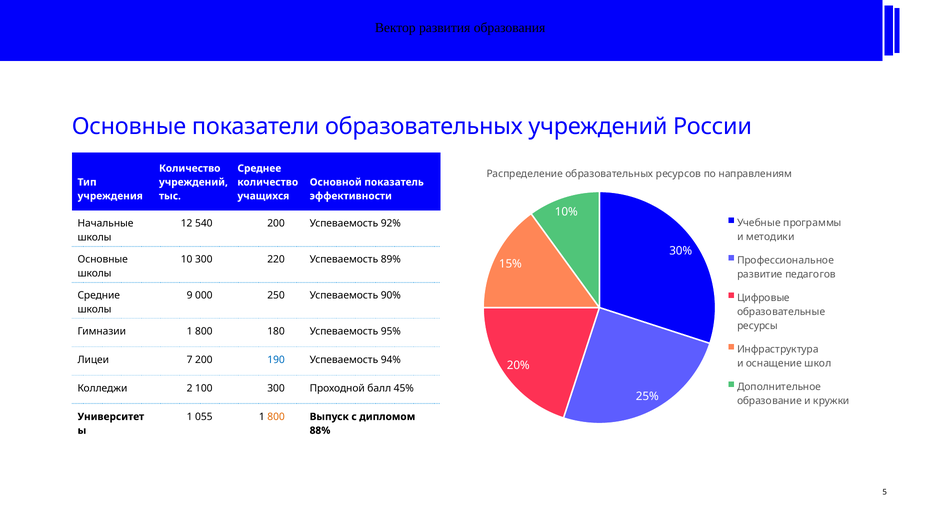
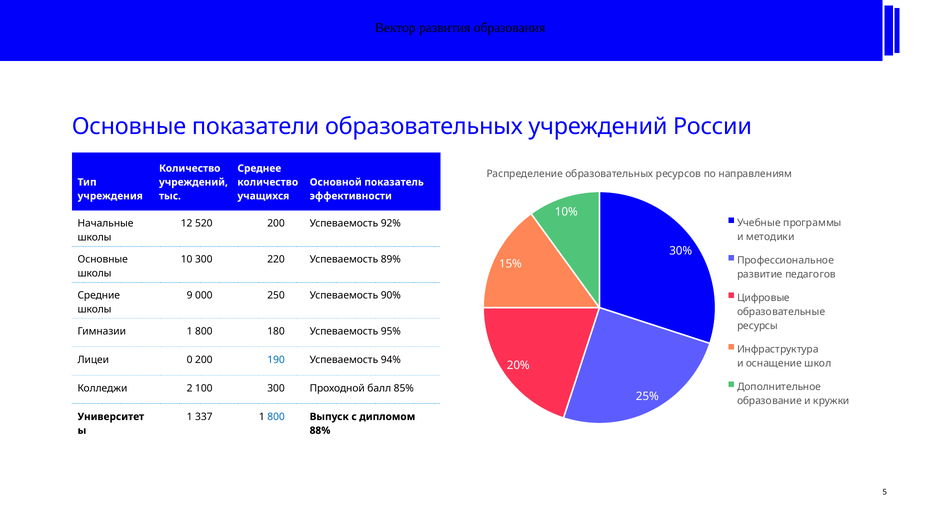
540: 540 -> 520 (204, 224)
7: 7 -> 0 (190, 360)
45%: 45% -> 85% (404, 389)
055: 055 -> 337 (204, 417)
800 colour: orange -> blue (276, 417)
